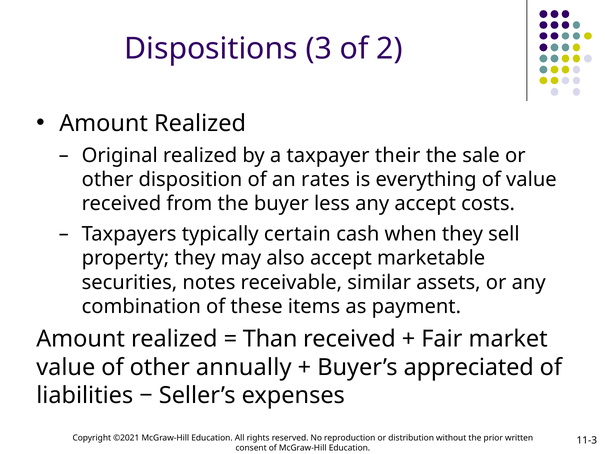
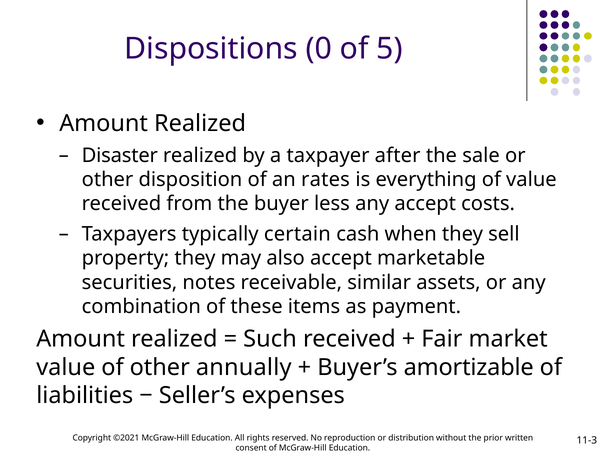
3: 3 -> 0 (319, 49)
2: 2 -> 5 (390, 49)
Original: Original -> Disaster (120, 155)
their: their -> after (398, 155)
Than: Than -> Such (270, 339)
appreciated: appreciated -> amortizable (469, 367)
